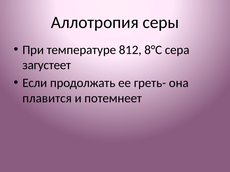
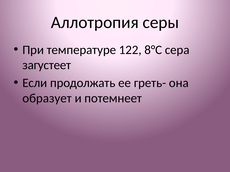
812: 812 -> 122 (130, 50)
плавится: плавится -> образует (47, 98)
